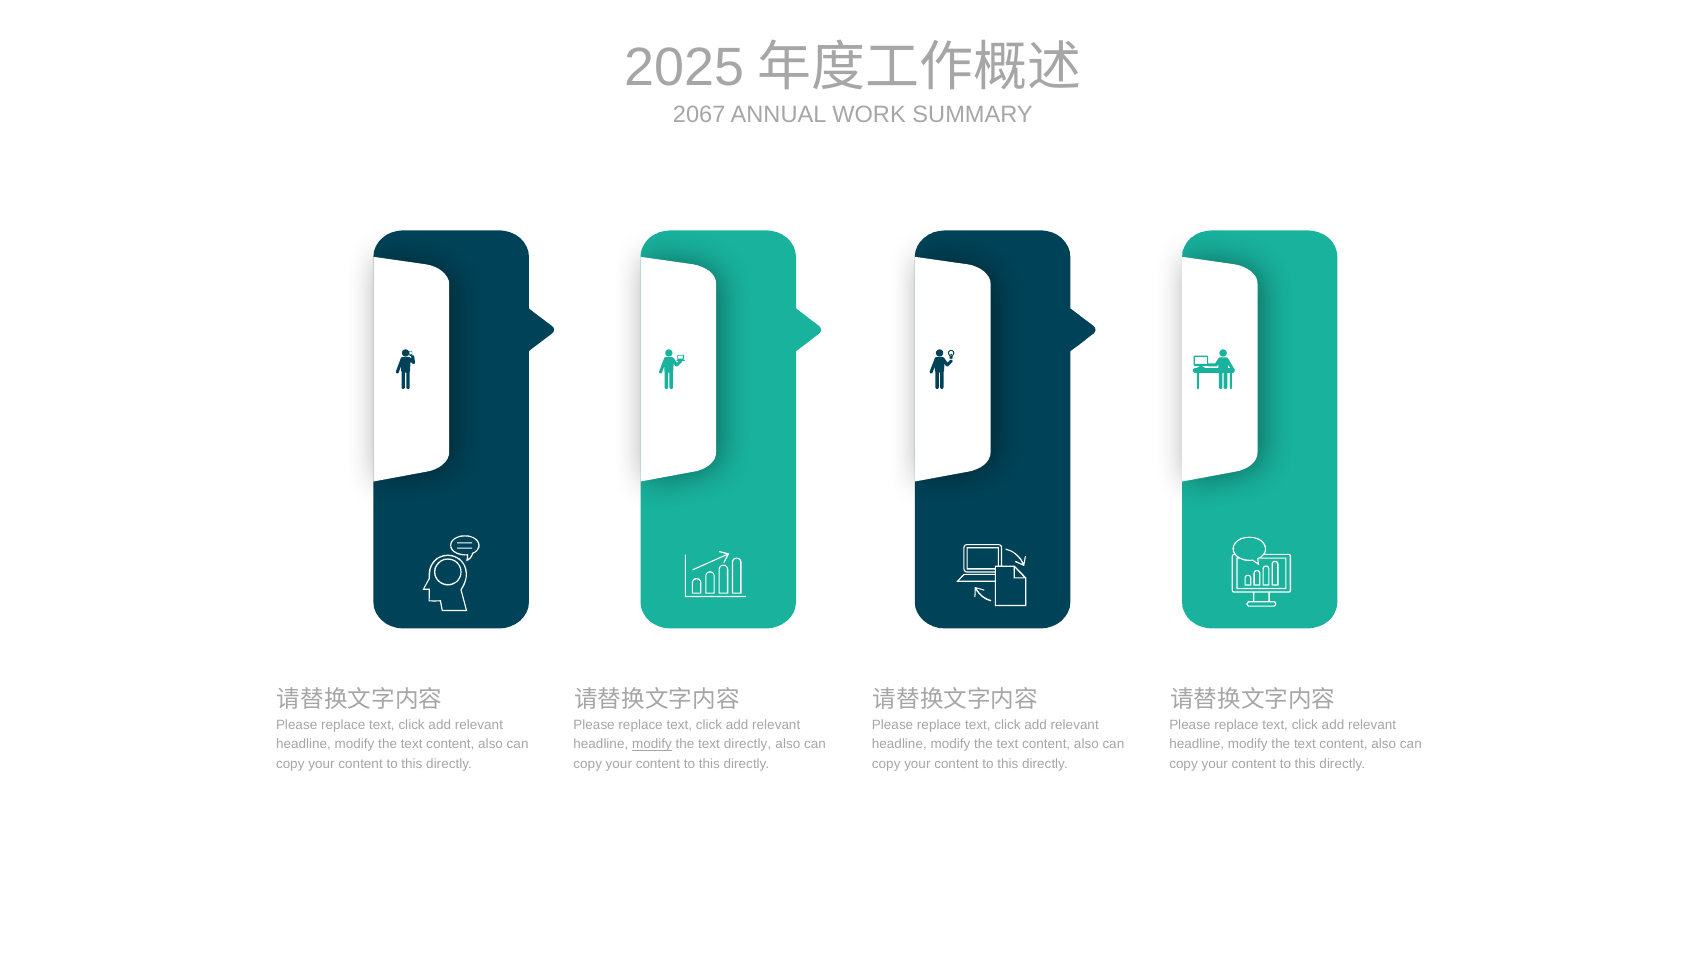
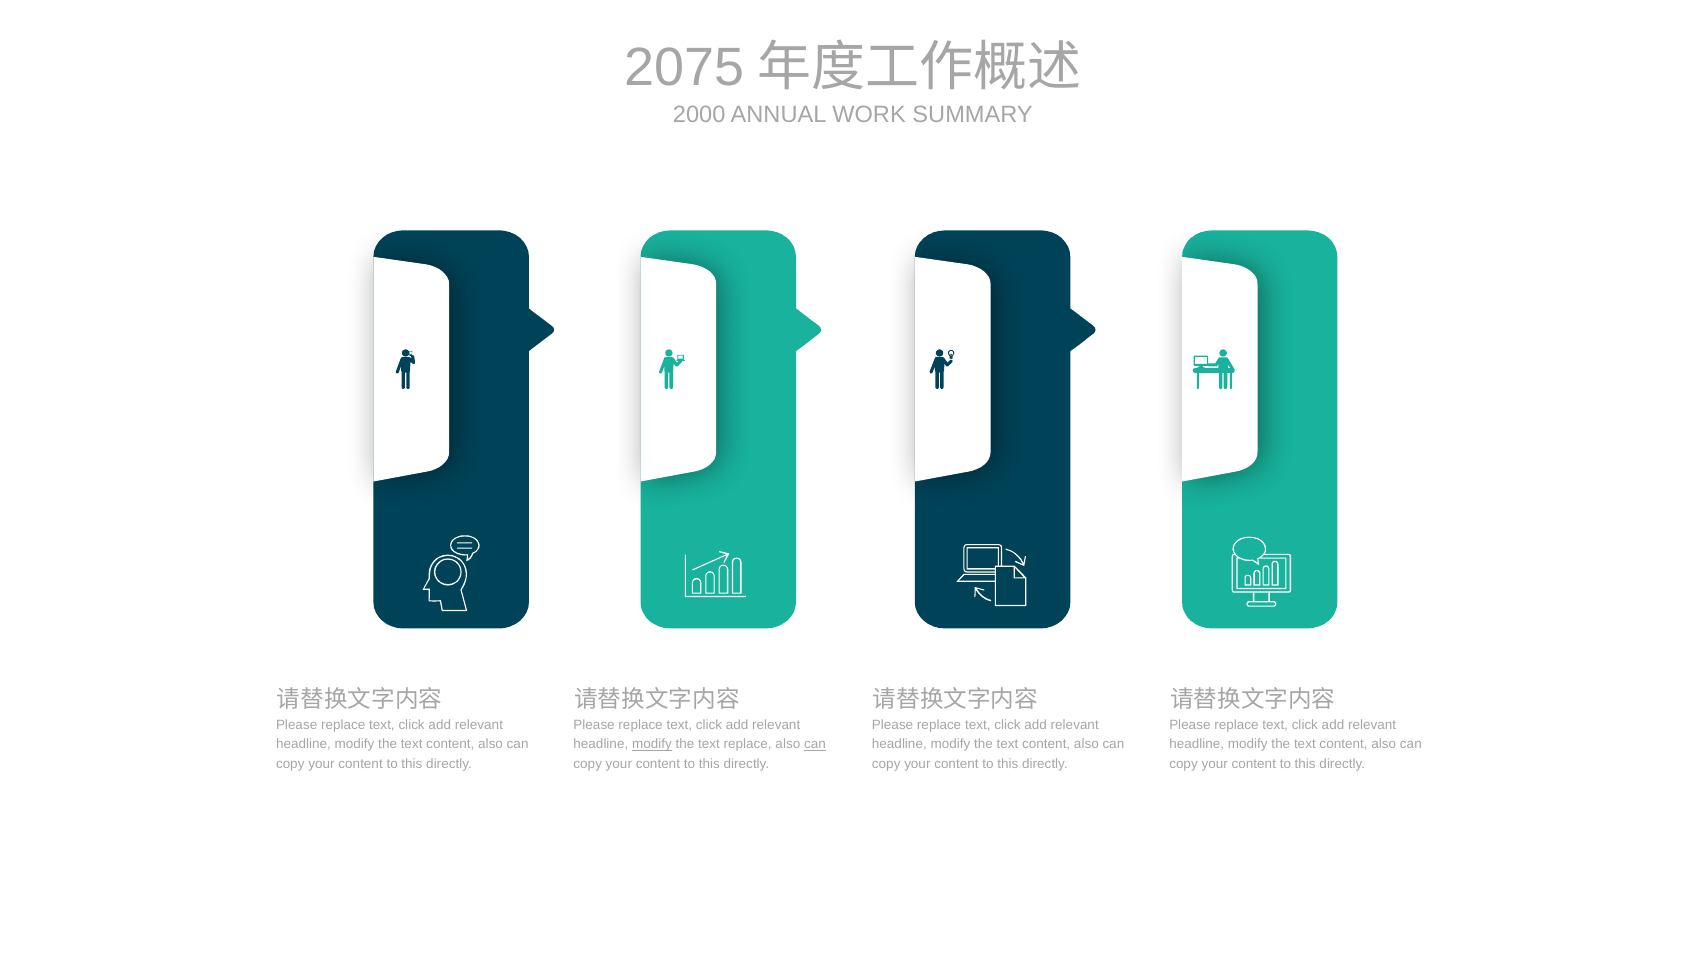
2025: 2025 -> 2075 (685, 67)
2067: 2067 -> 2000 (699, 114)
text directly: directly -> replace (748, 744)
can underline: none -> present (815, 744)
